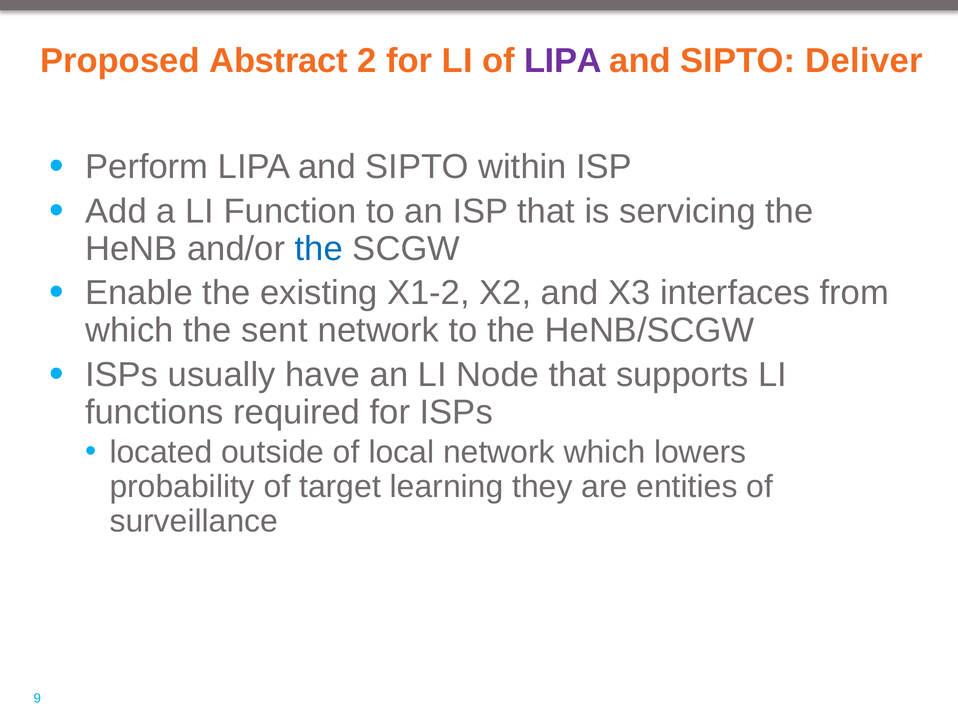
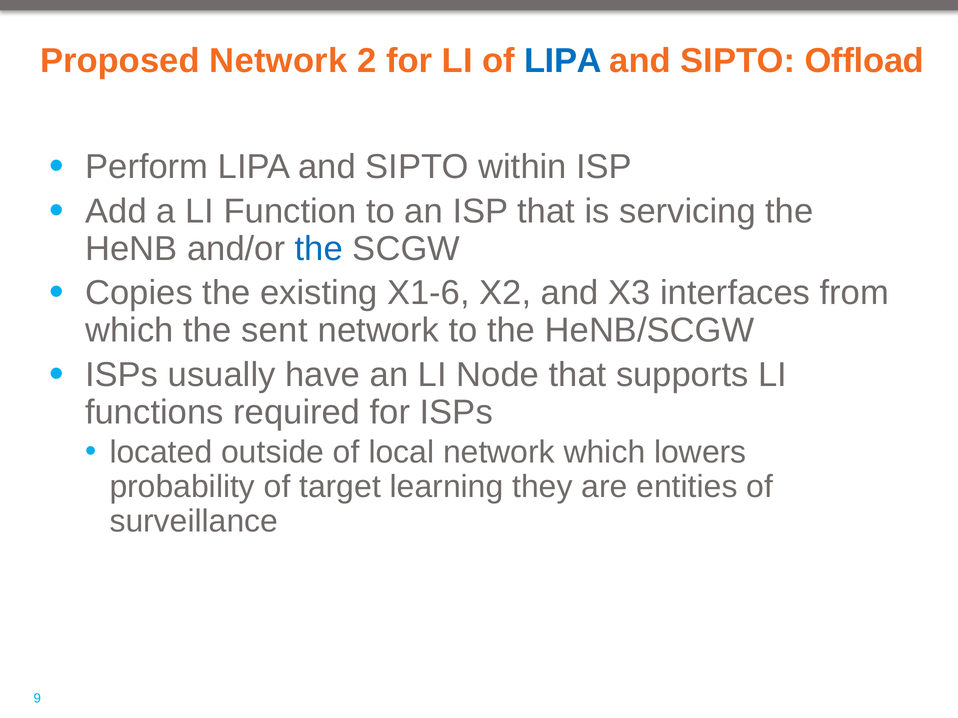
Proposed Abstract: Abstract -> Network (278, 61)
LIPA colour: purple -> blue (563, 61)
Deliver: Deliver -> Offload (864, 61)
Enable: Enable -> Copies (139, 293)
X1-2: X1-2 -> X1-6 (428, 293)
